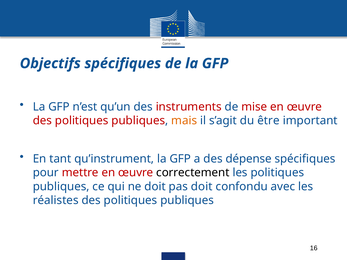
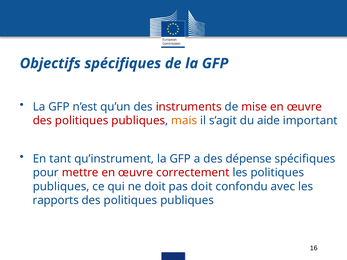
être: être -> aide (269, 121)
correctement colour: black -> red (193, 173)
réalistes: réalistes -> rapports (56, 201)
